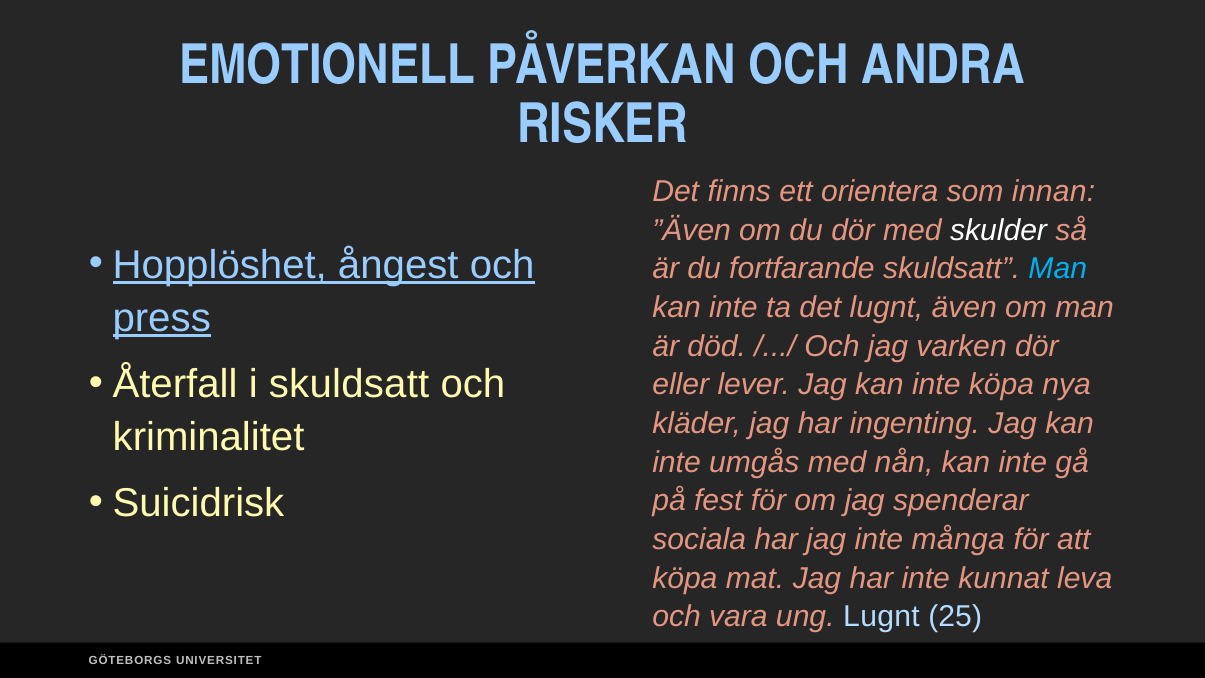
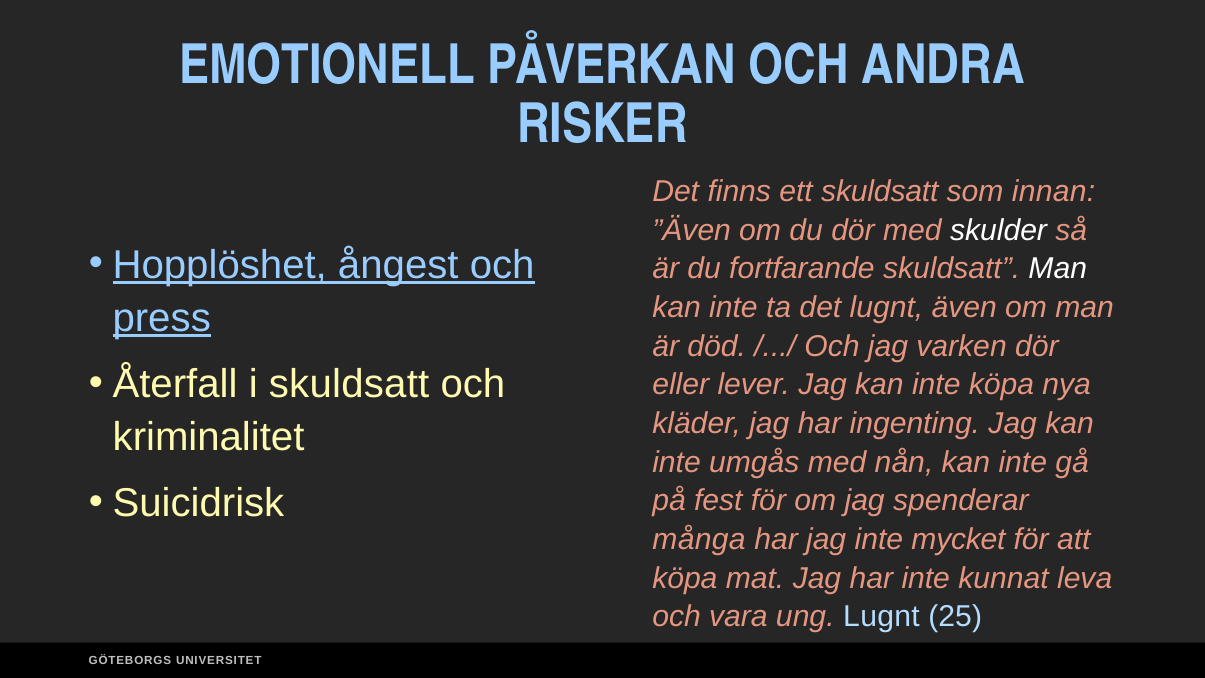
ett orientera: orientera -> skuldsatt (880, 191)
Man colour: light blue -> white (1058, 269)
sociala: sociala -> många (699, 539)
många: många -> mycket (959, 539)
